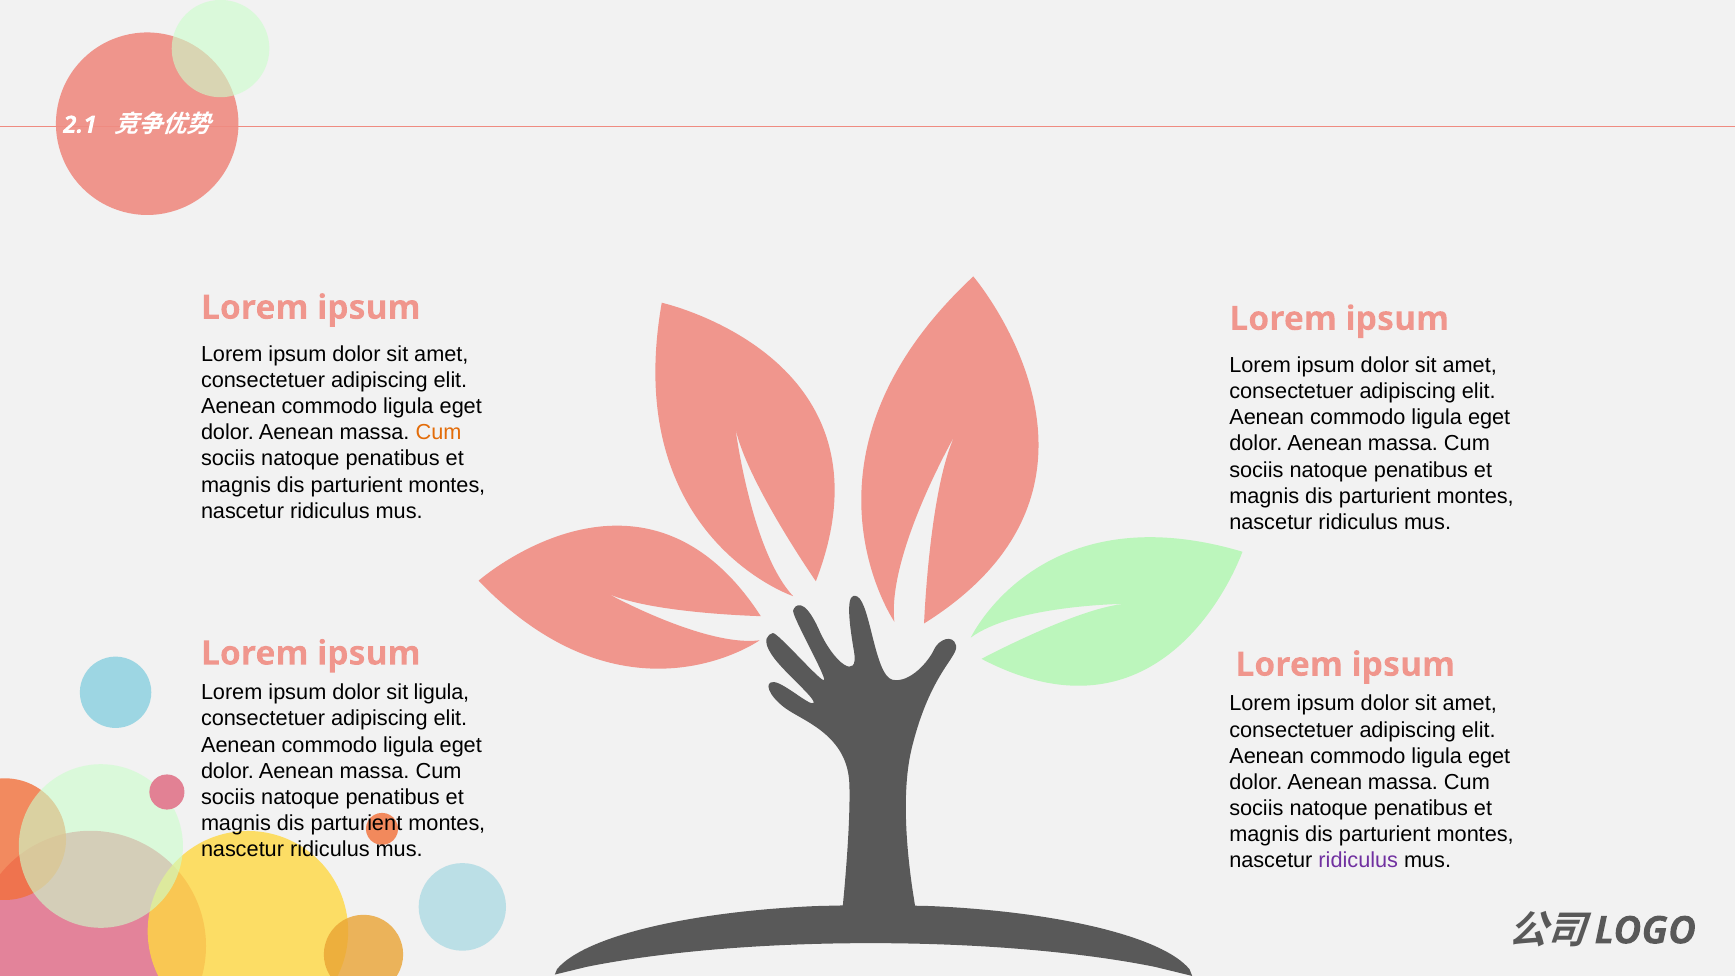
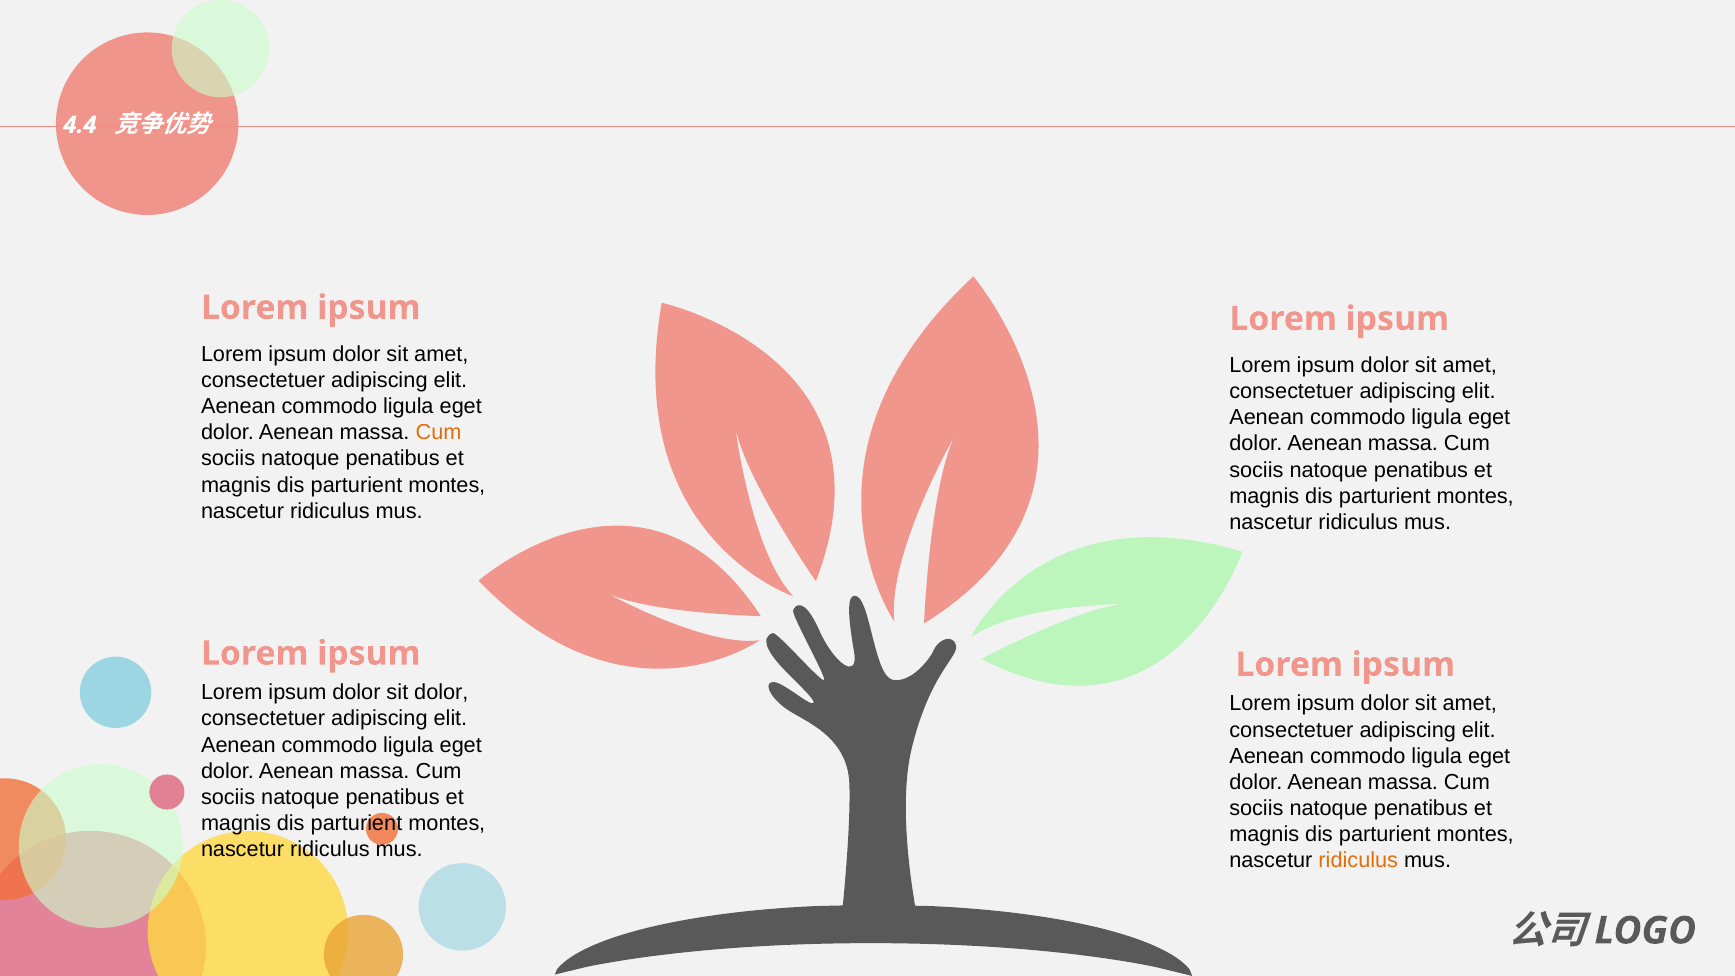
2.1: 2.1 -> 4.4 (80, 125)
sit ligula: ligula -> dolor (441, 693)
ridiculus colour: purple -> orange (1358, 860)
